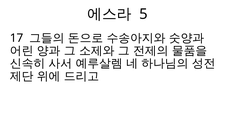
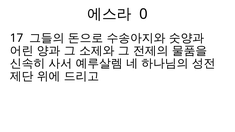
5: 5 -> 0 (143, 14)
